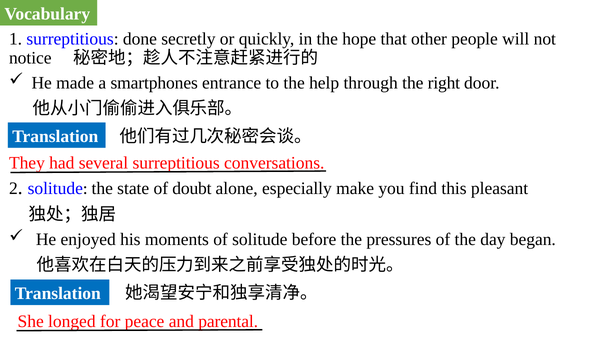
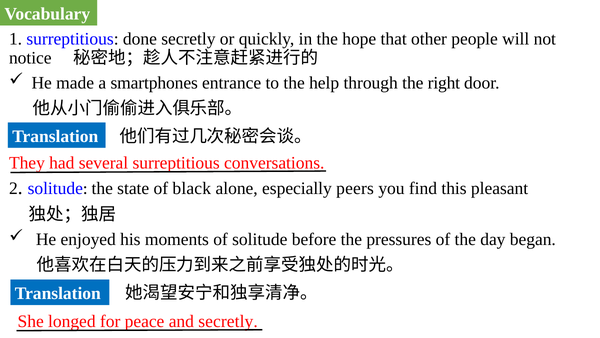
doubt: doubt -> black (192, 188)
make: make -> peers (355, 188)
and parental: parental -> secretly (228, 321)
